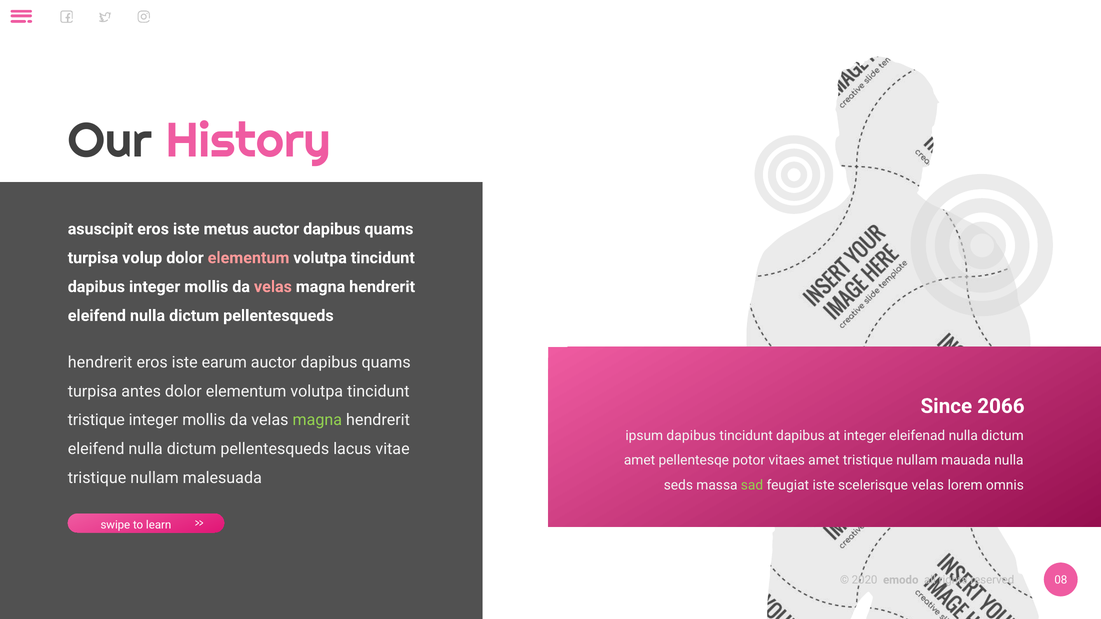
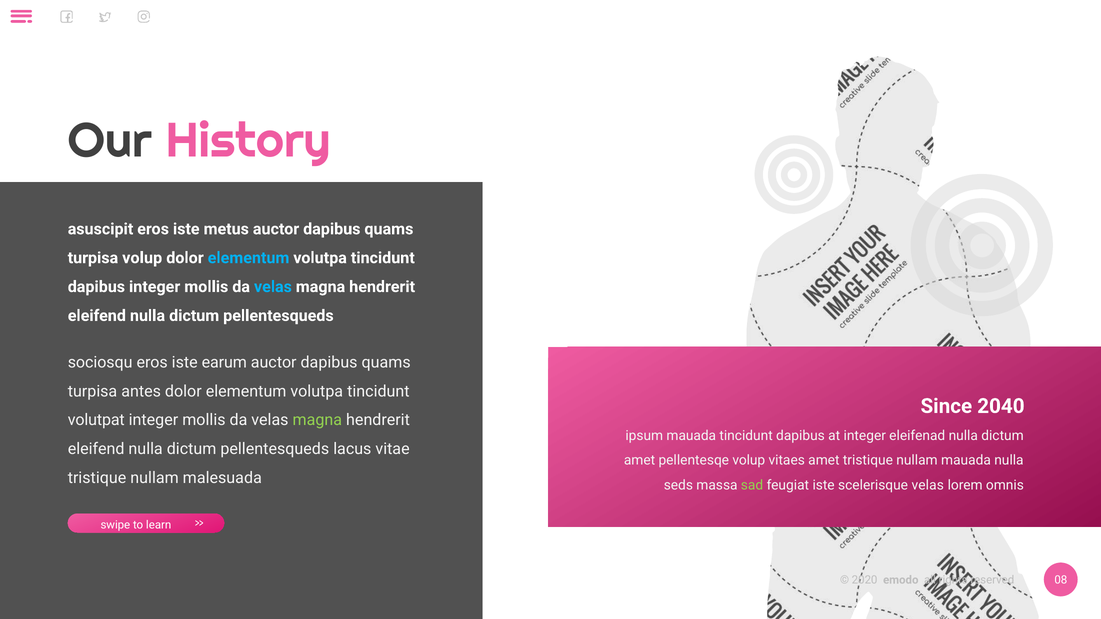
elementum colour: pink -> light blue (249, 258)
velas colour: pink -> light blue (273, 287)
hendrerit: hendrerit -> sociosqu (100, 362)
2066: 2066 -> 2040 (1001, 406)
tristique: tristique -> volutpat (96, 420)
ipsum dapibus: dapibus -> mauada (691, 436)
pellentesqe potor: potor -> volup (749, 461)
